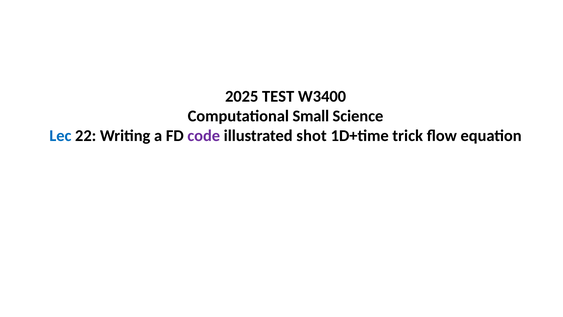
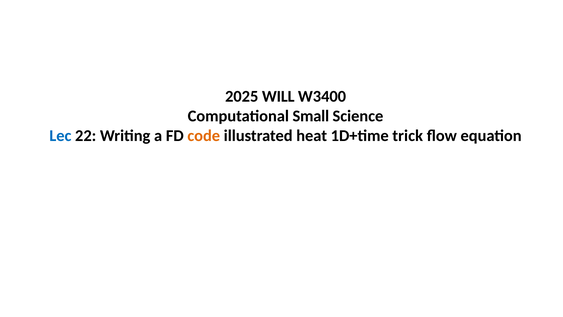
TEST: TEST -> WILL (278, 96)
code colour: purple -> orange (204, 136)
shot: shot -> heat (312, 136)
